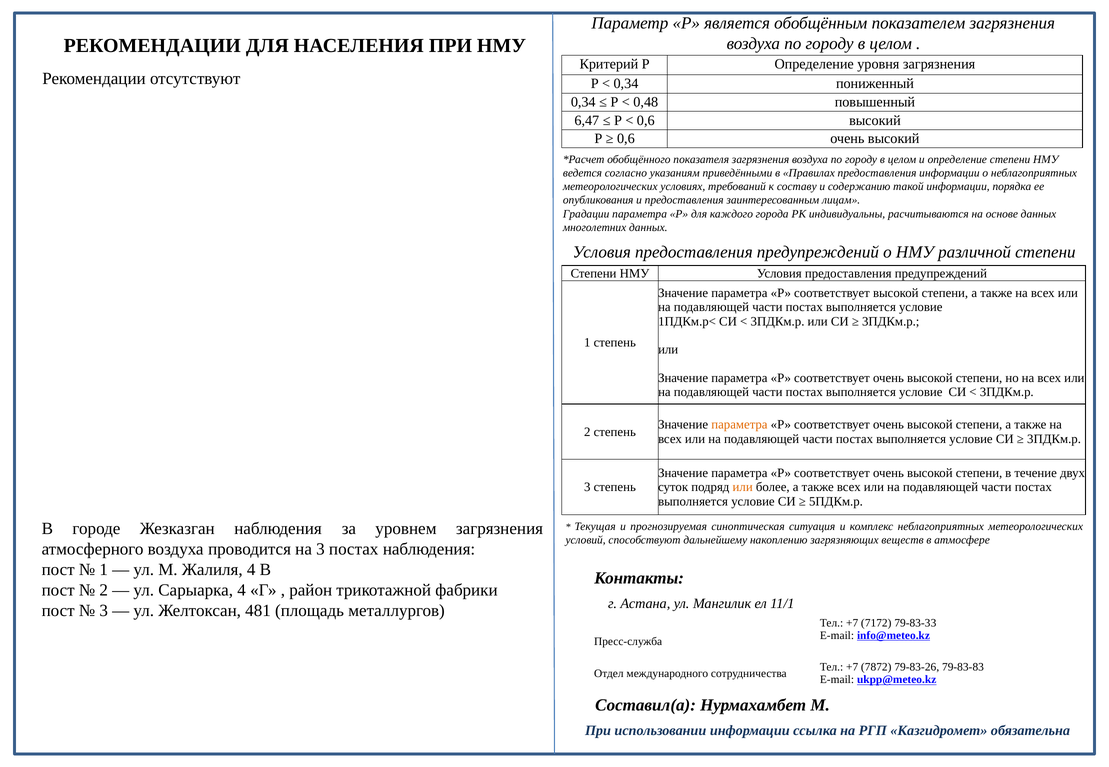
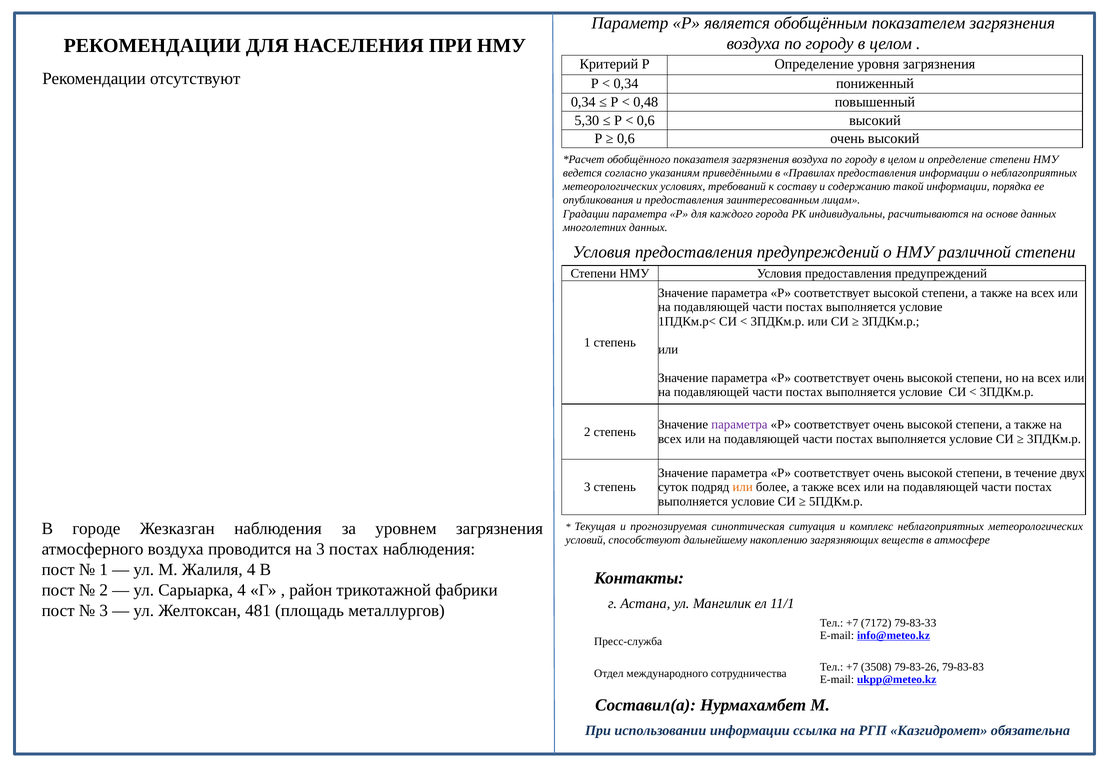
6,47: 6,47 -> 5,30 (587, 120)
параметра colour: orange -> purple (739, 425)
7872: 7872 -> 3508 (876, 668)
